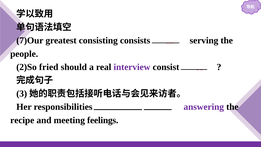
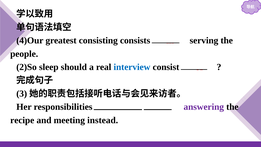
7)Our: 7)Our -> 4)Our (30, 40)
fried: fried -> sleep (49, 67)
interview colour: purple -> blue (132, 67)
feelings: feelings -> instead (103, 120)
